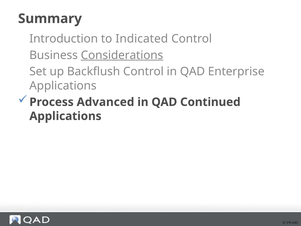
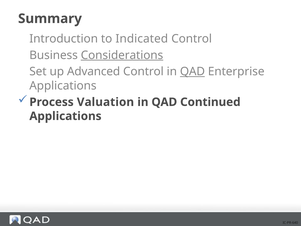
Backflush: Backflush -> Advanced (94, 72)
QAD underline: none -> present (192, 72)
Advanced: Advanced -> Valuation (105, 102)
